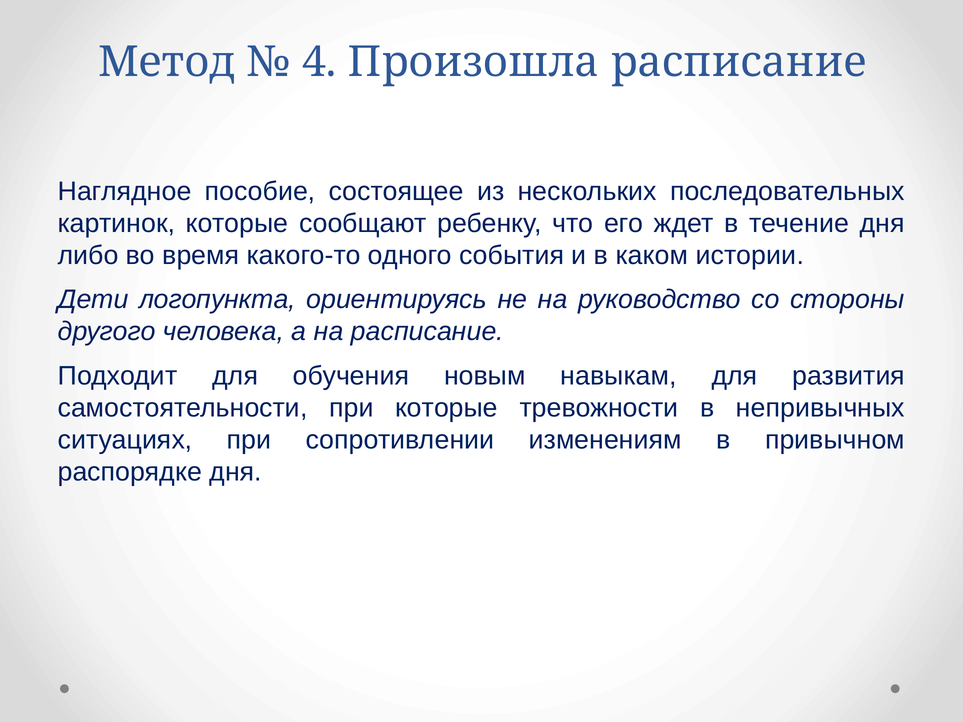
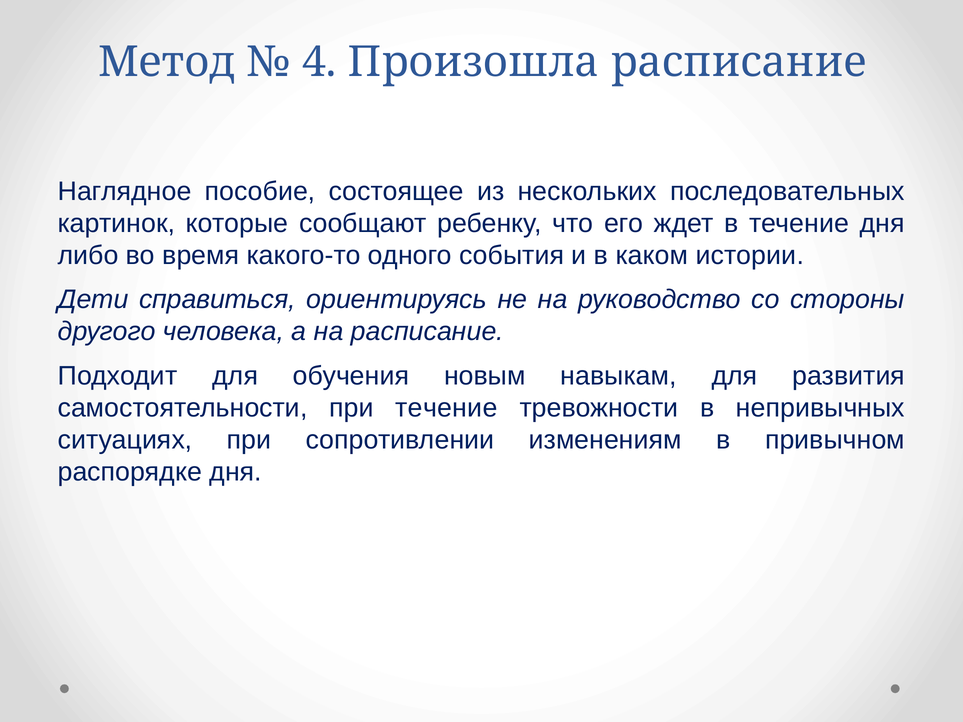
логопункта: логопункта -> справиться (217, 300)
при которые: которые -> течение (446, 408)
